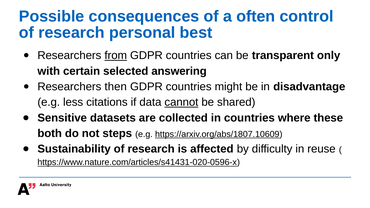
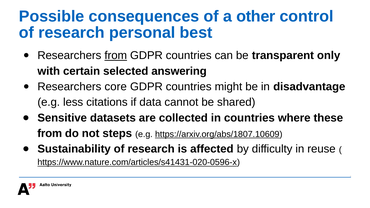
often: often -> other (256, 16)
then: then -> core (116, 87)
cannot underline: present -> none (181, 102)
both: both -> from (50, 133)
